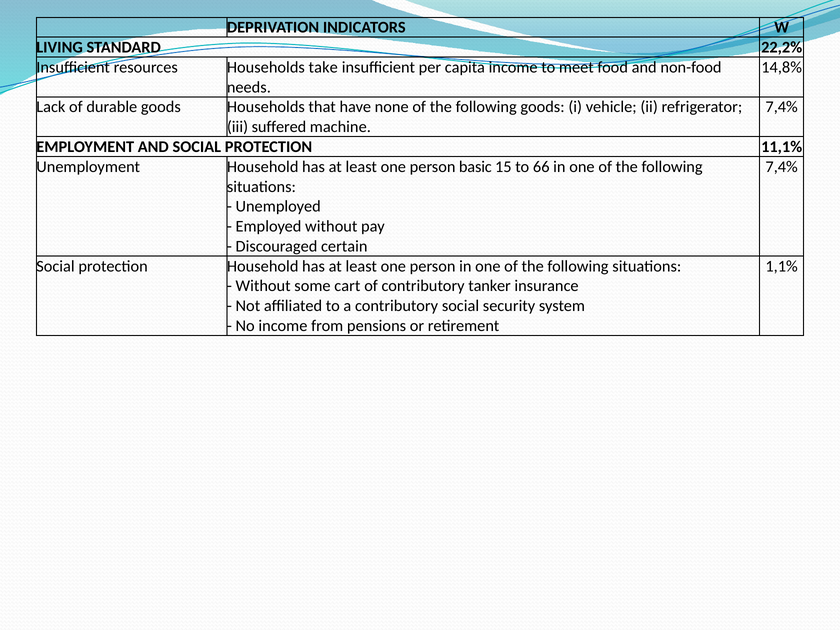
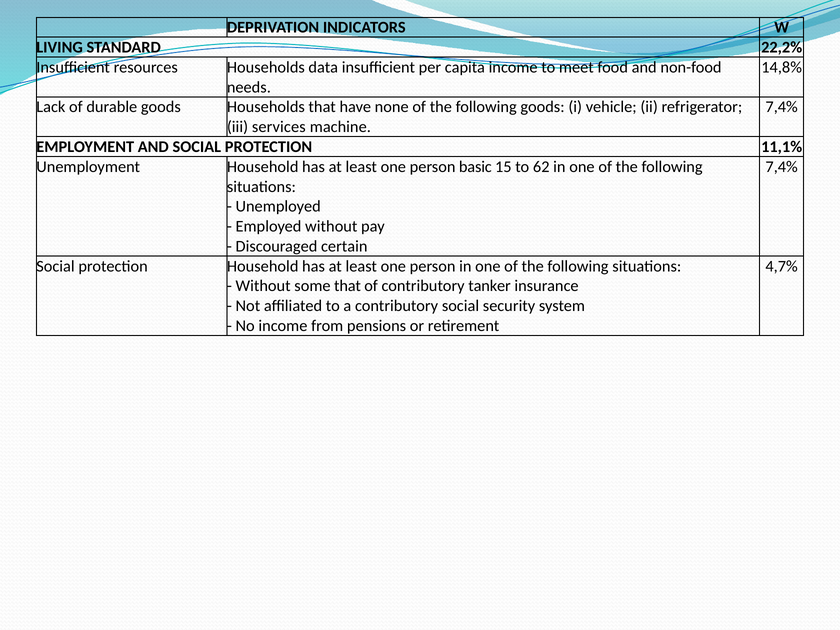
take: take -> data (323, 67)
suffered: suffered -> services (279, 127)
66: 66 -> 62 (541, 167)
1,1%: 1,1% -> 4,7% (782, 266)
some cart: cart -> that (348, 286)
